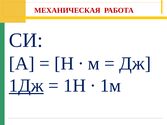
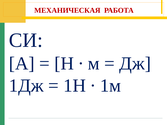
1Дж underline: present -> none (26, 86)
